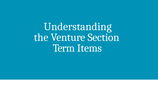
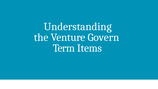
Section: Section -> Govern (103, 37)
